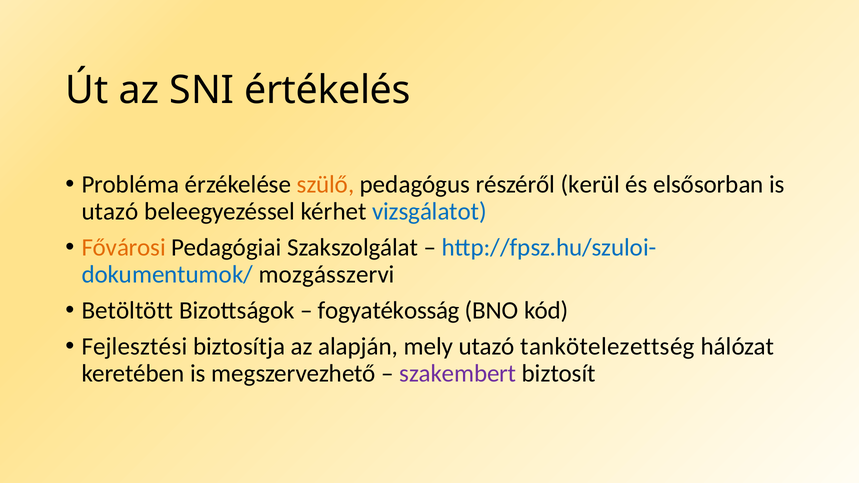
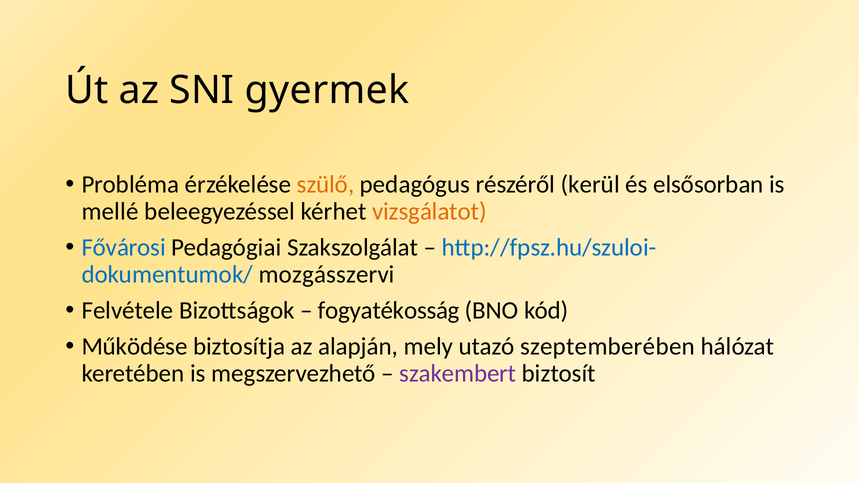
értékelés: értékelés -> gyermek (327, 90)
utazó: utazó -> mellé (110, 212)
vizsgálatot colour: blue -> orange (429, 212)
Fővárosi colour: orange -> blue (124, 248)
Betöltött: Betöltött -> Felvétele (128, 311)
Fejlesztési: Fejlesztési -> Működése (135, 347)
tankötelezettség: tankötelezettség -> szeptemberében (607, 347)
